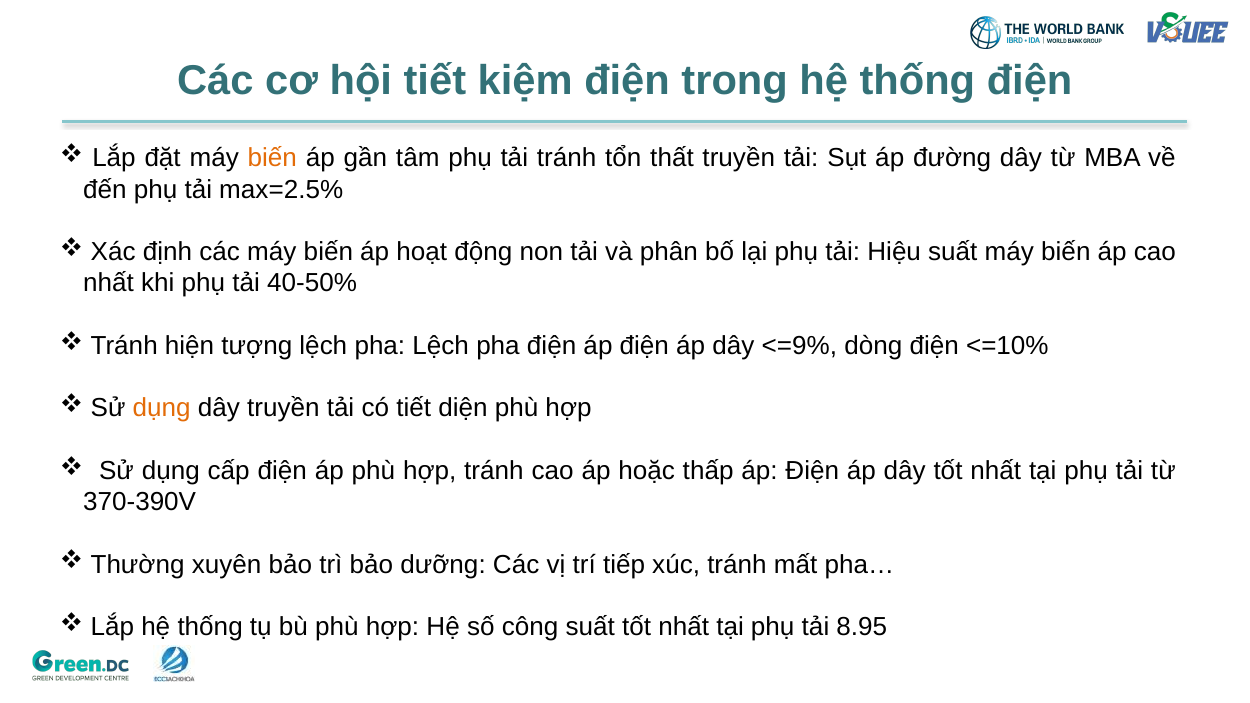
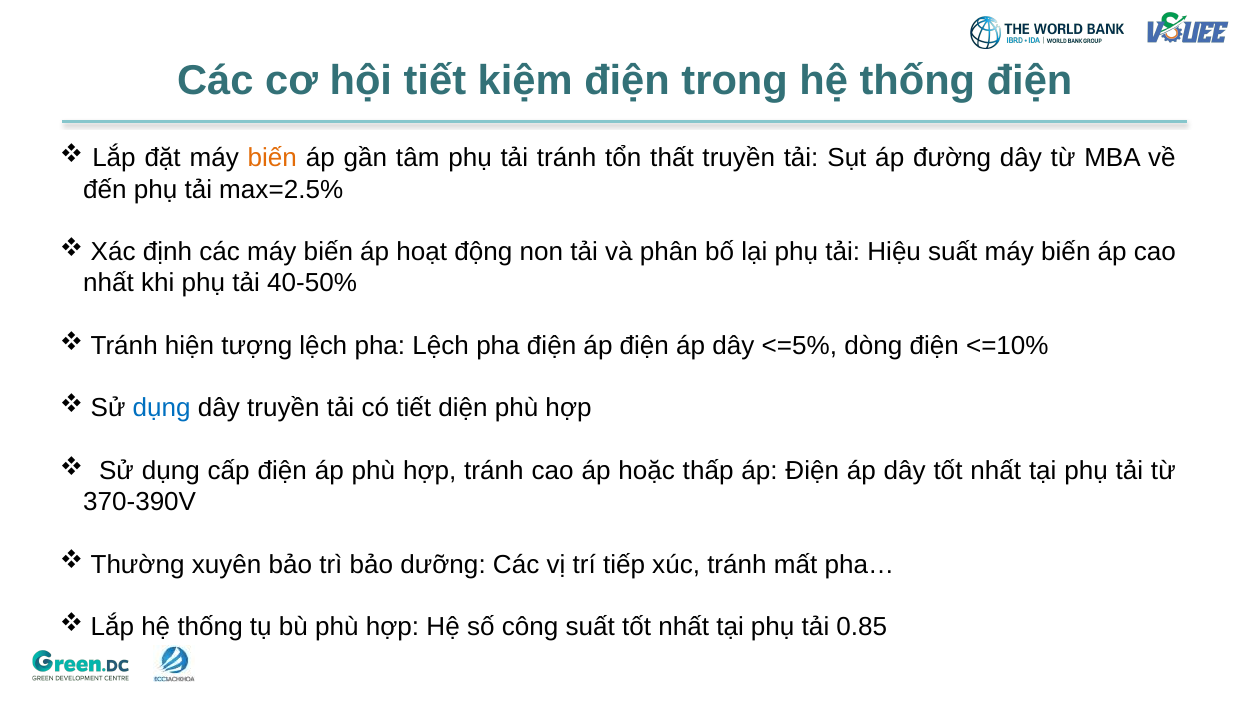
<=9%: <=9% -> <=5% (799, 346)
dụng colour: orange -> blue (162, 408)
8.95: 8.95 -> 0.85 (862, 627)
